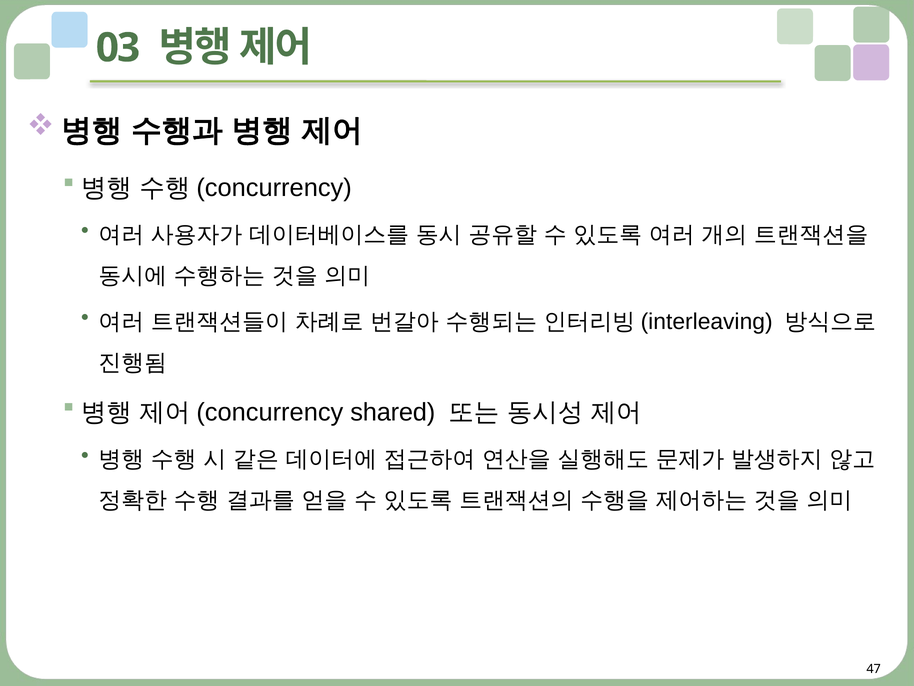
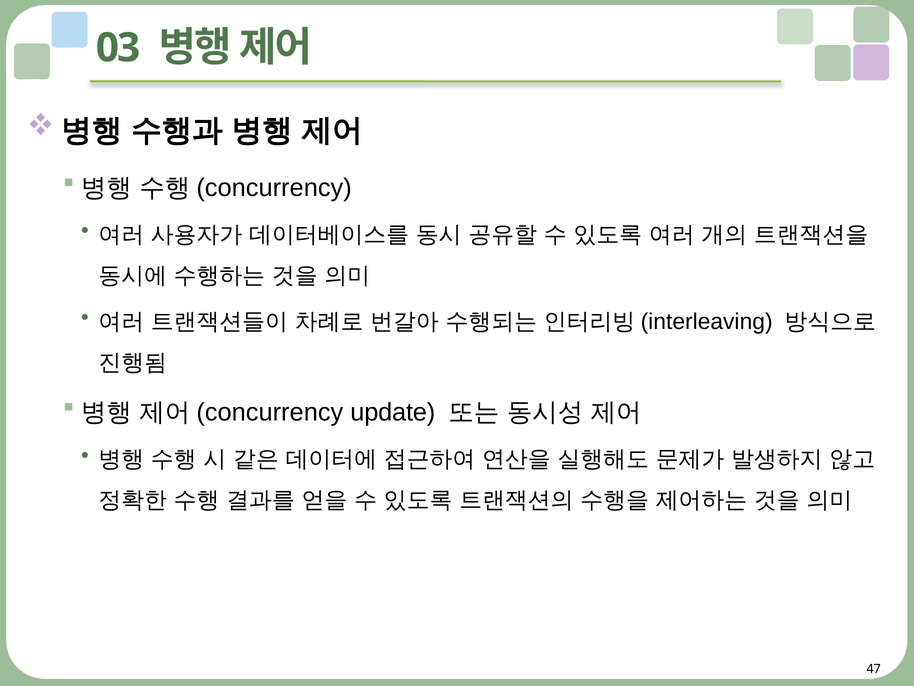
shared: shared -> update (393, 412)
